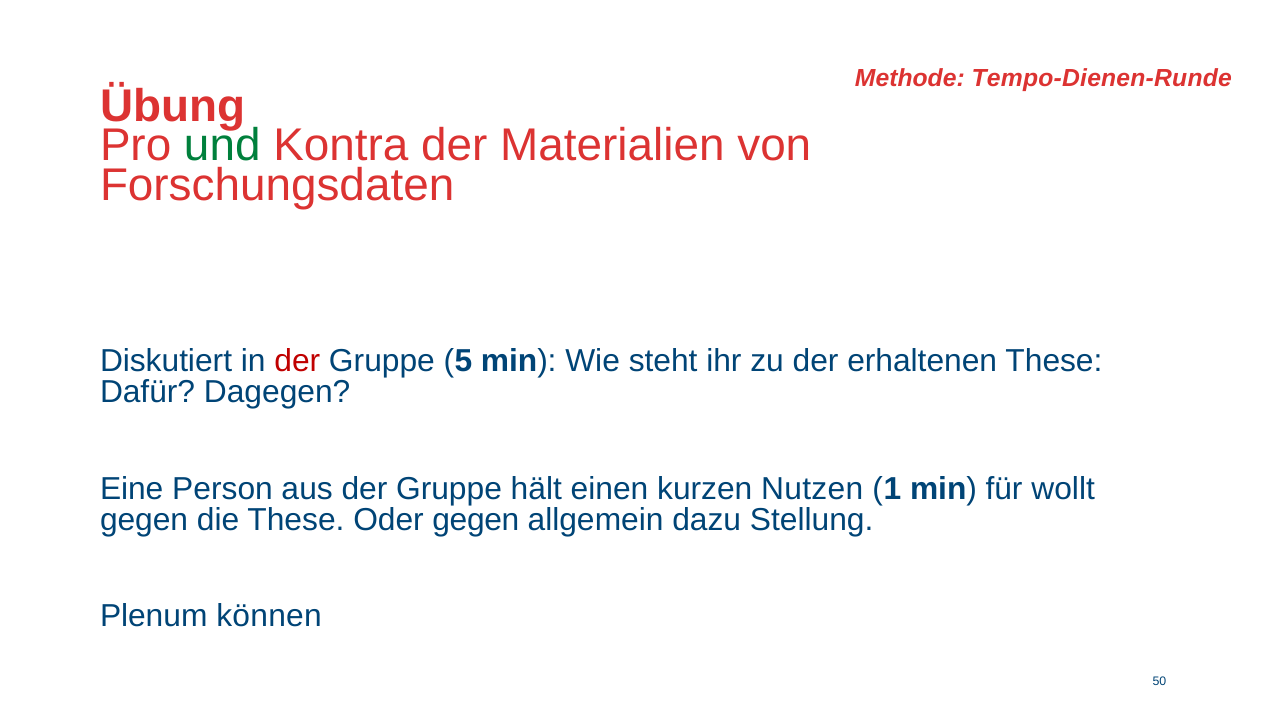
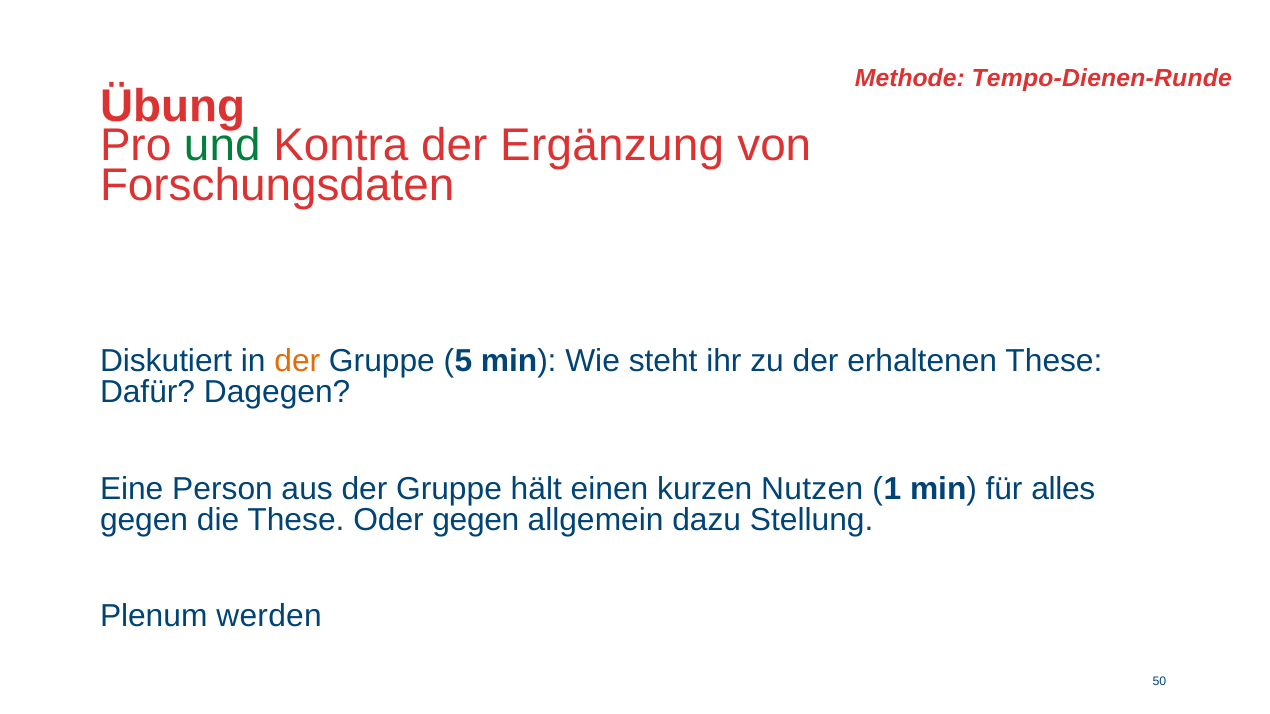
Materialien: Materialien -> Ergänzung (612, 146)
der colour: red -> orange (297, 361)
wollt: wollt -> alles (1063, 489)
können: können -> werden (269, 617)
